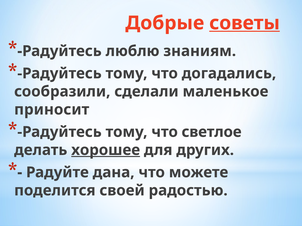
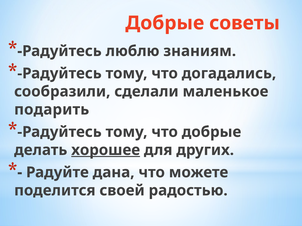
советы underline: present -> none (245, 23)
приносит: приносит -> подарить (52, 110)
что светлое: светлое -> добрые (212, 132)
